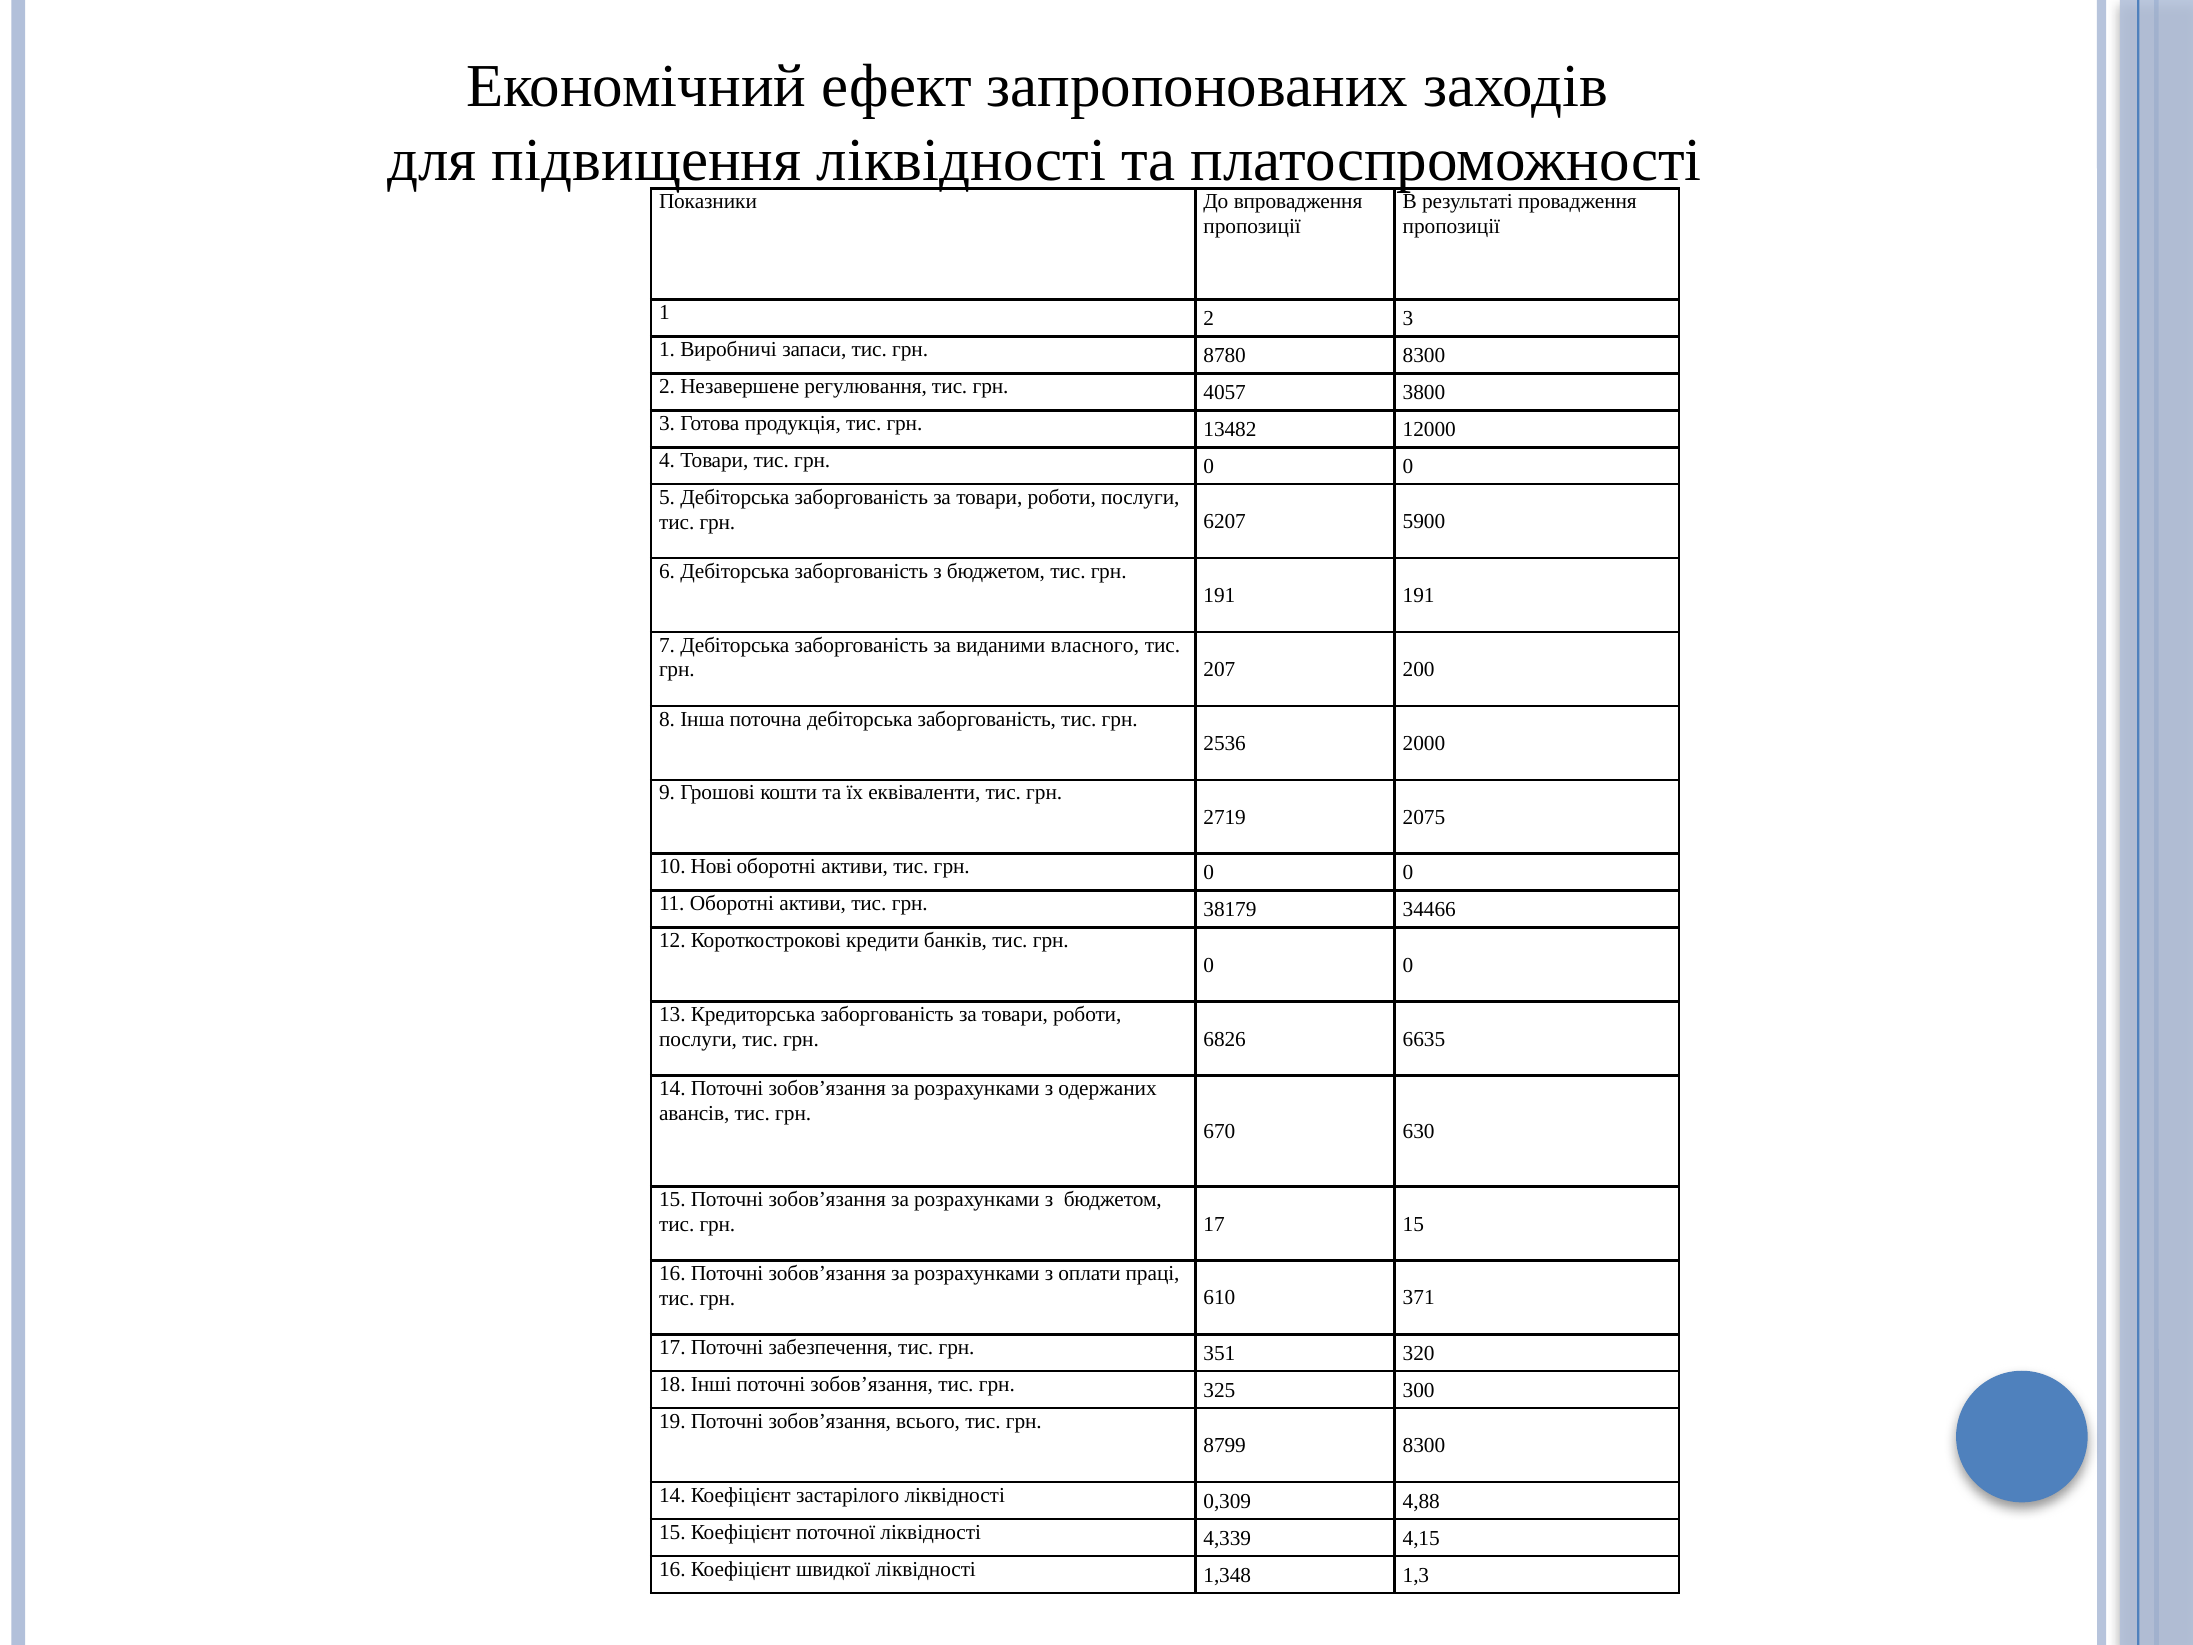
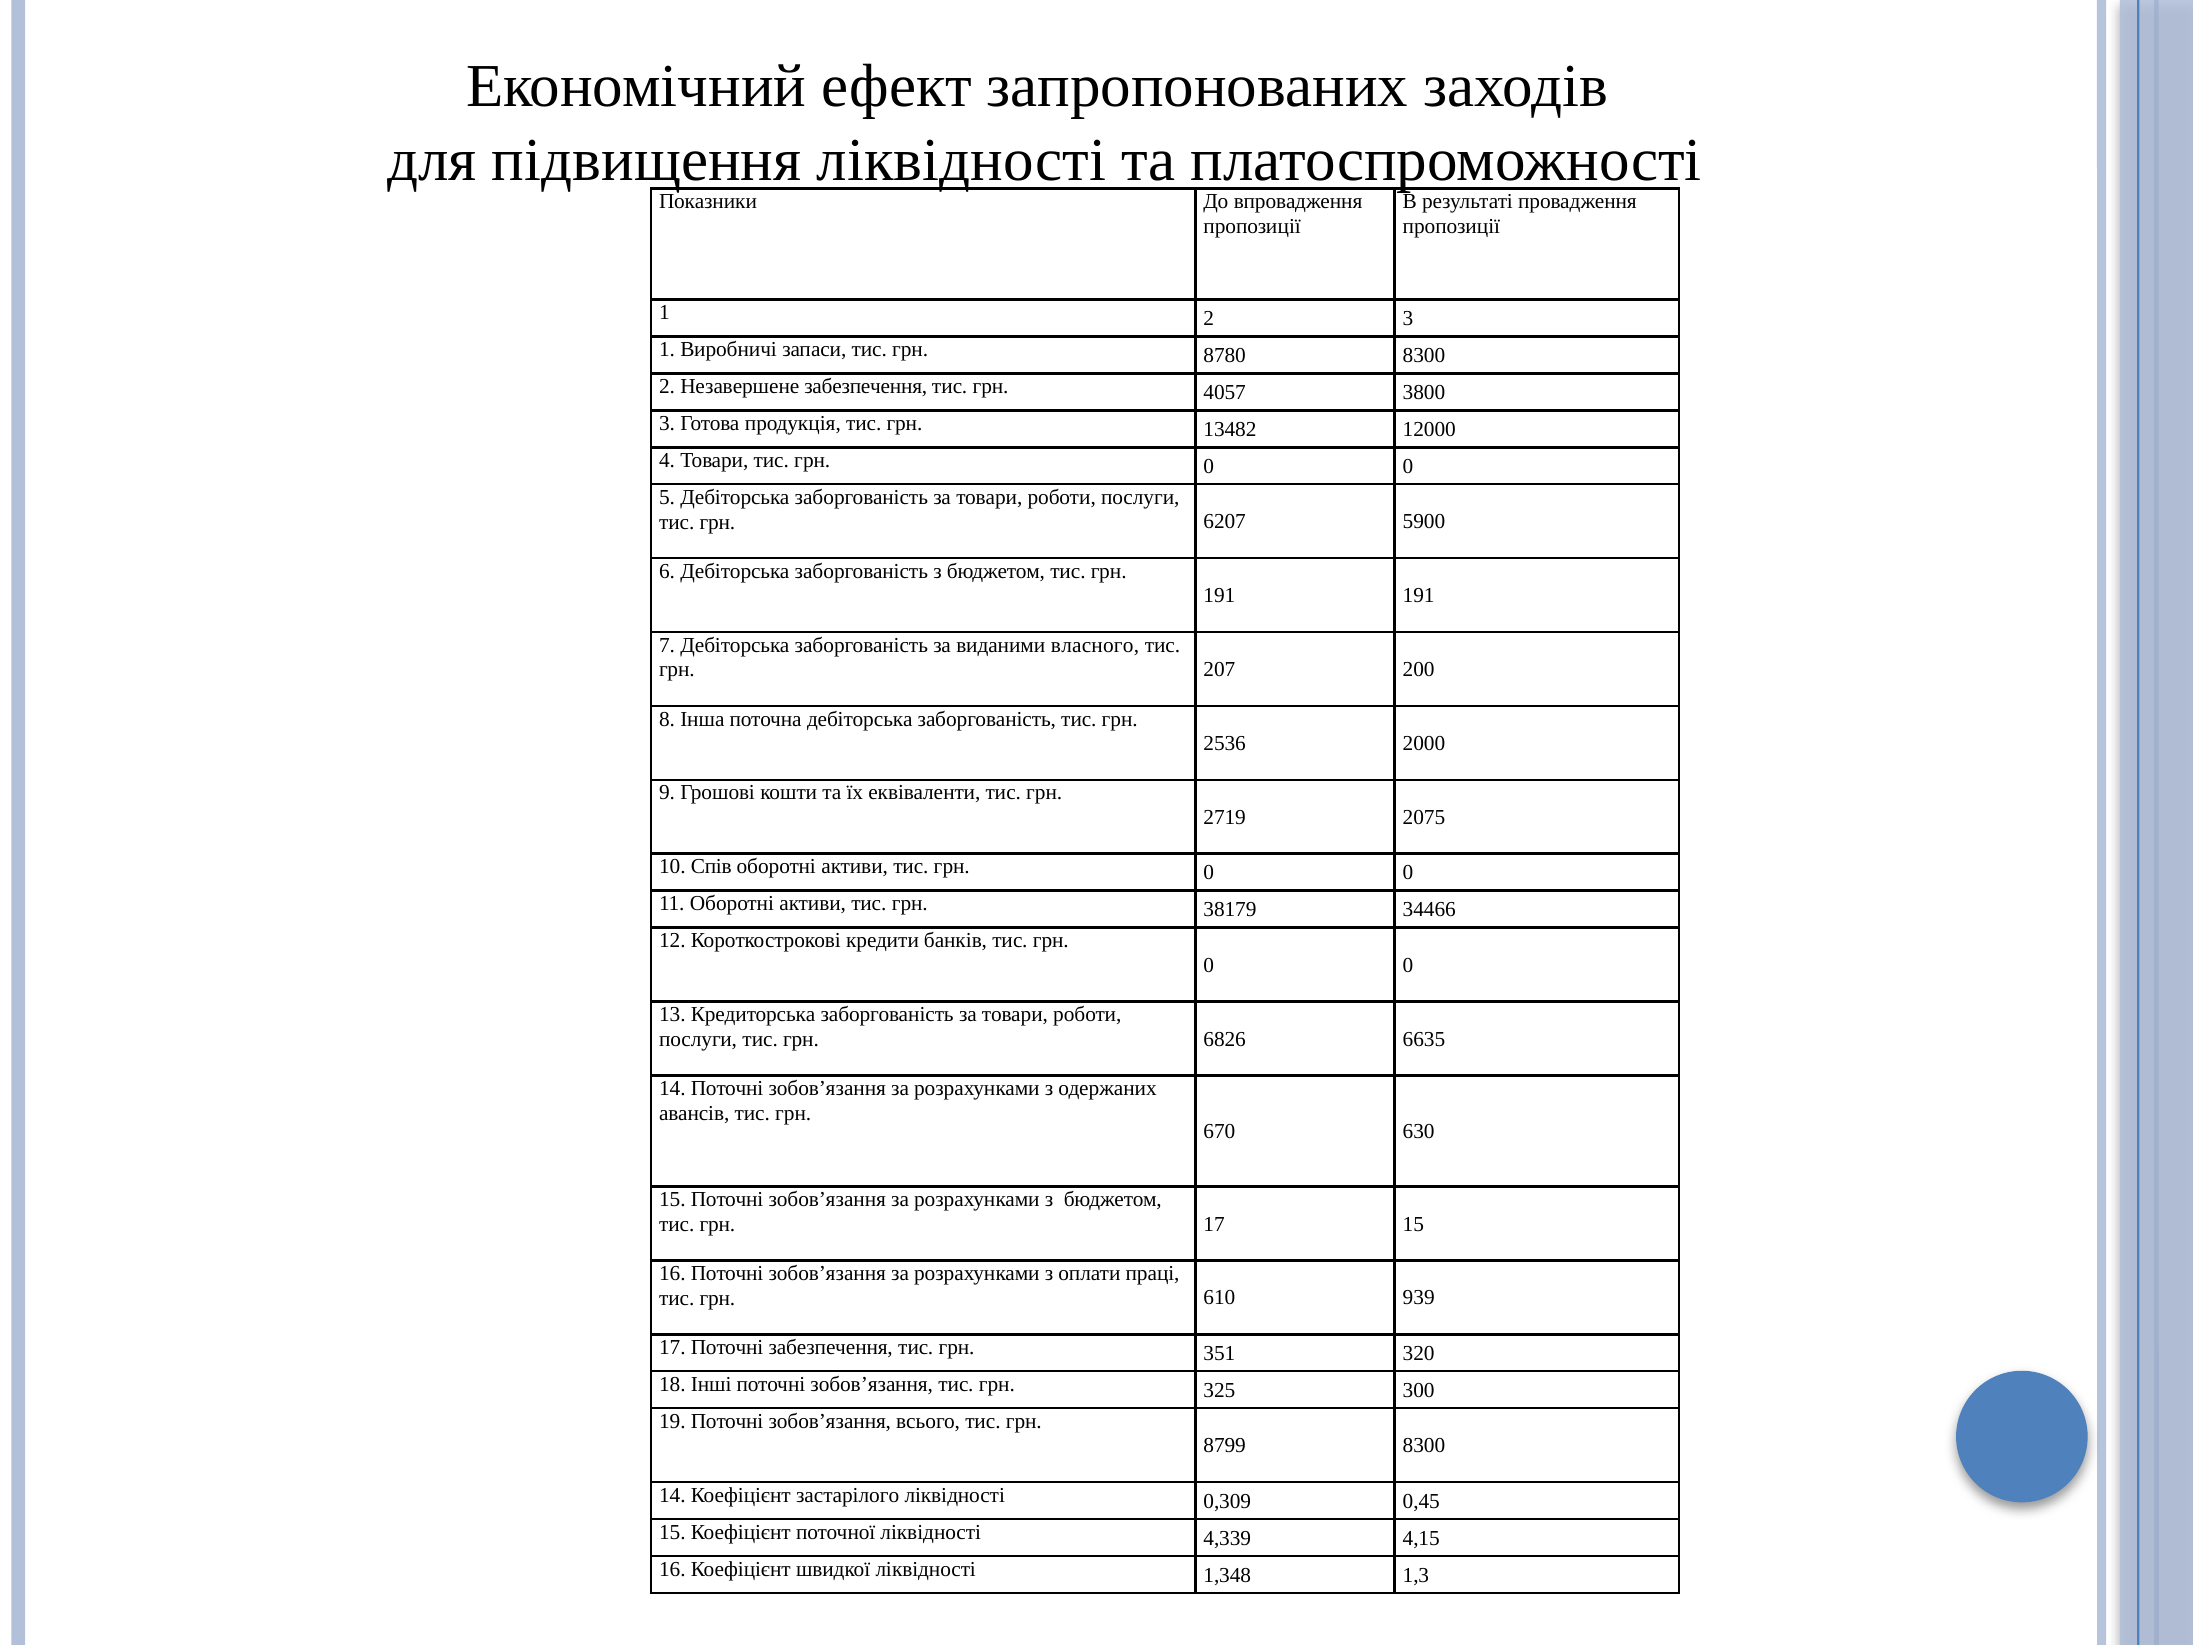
Незавершене регулювання: регулювання -> забезпечення (866, 386)
Нові: Нові -> Спів (711, 867)
371: 371 -> 939 (1419, 1298)
4,88: 4,88 -> 0,45 (1421, 1501)
